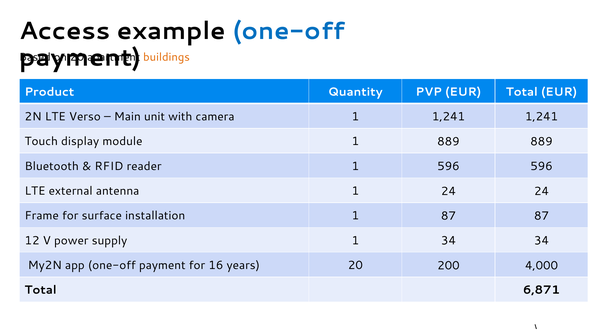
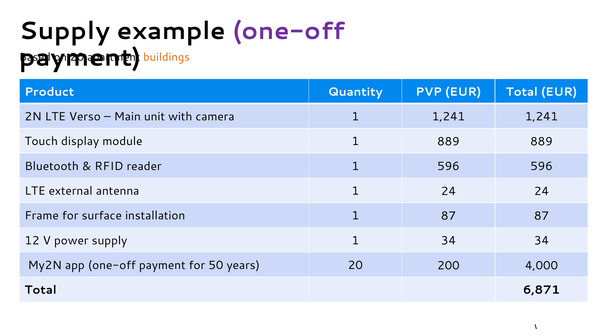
Access: Access -> Supply (64, 31)
one-off colour: blue -> purple (289, 31)
16: 16 -> 50 (216, 266)
